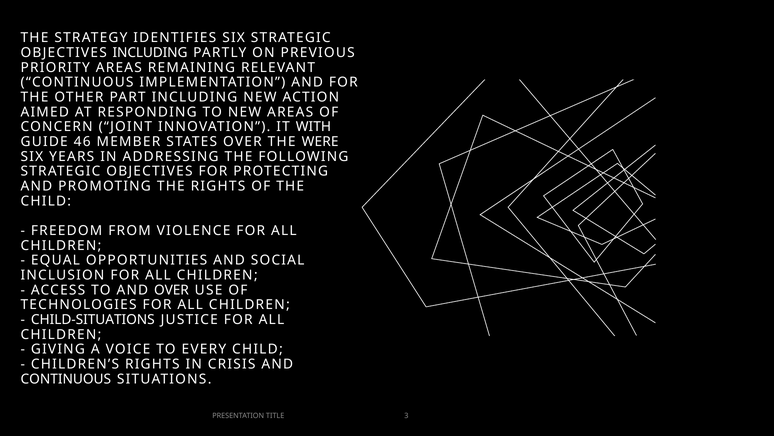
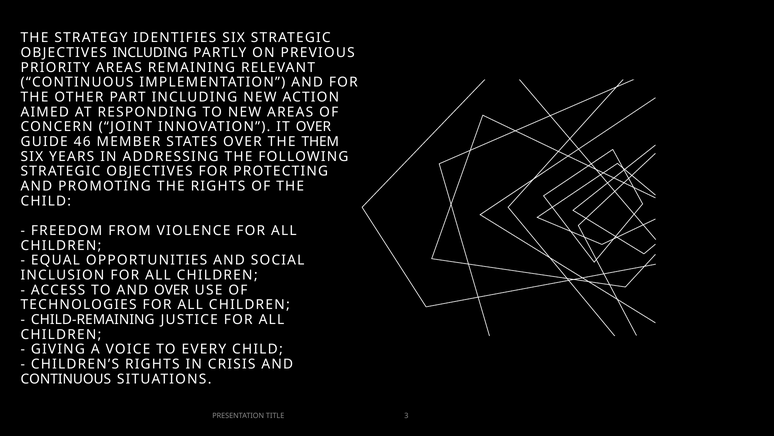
IT WITH: WITH -> OVER (313, 127)
WERE: WERE -> THEM (320, 142)
CHILD-SITUATIONS: CHILD-SITUATIONS -> CHILD-REMAINING (93, 319)
